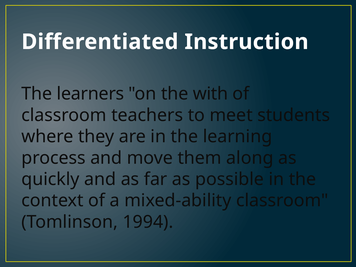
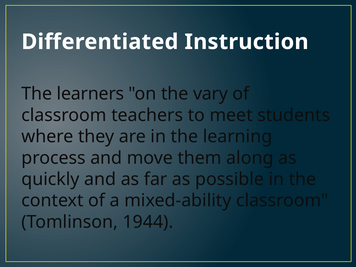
with: with -> vary (211, 94)
1994: 1994 -> 1944 (148, 222)
